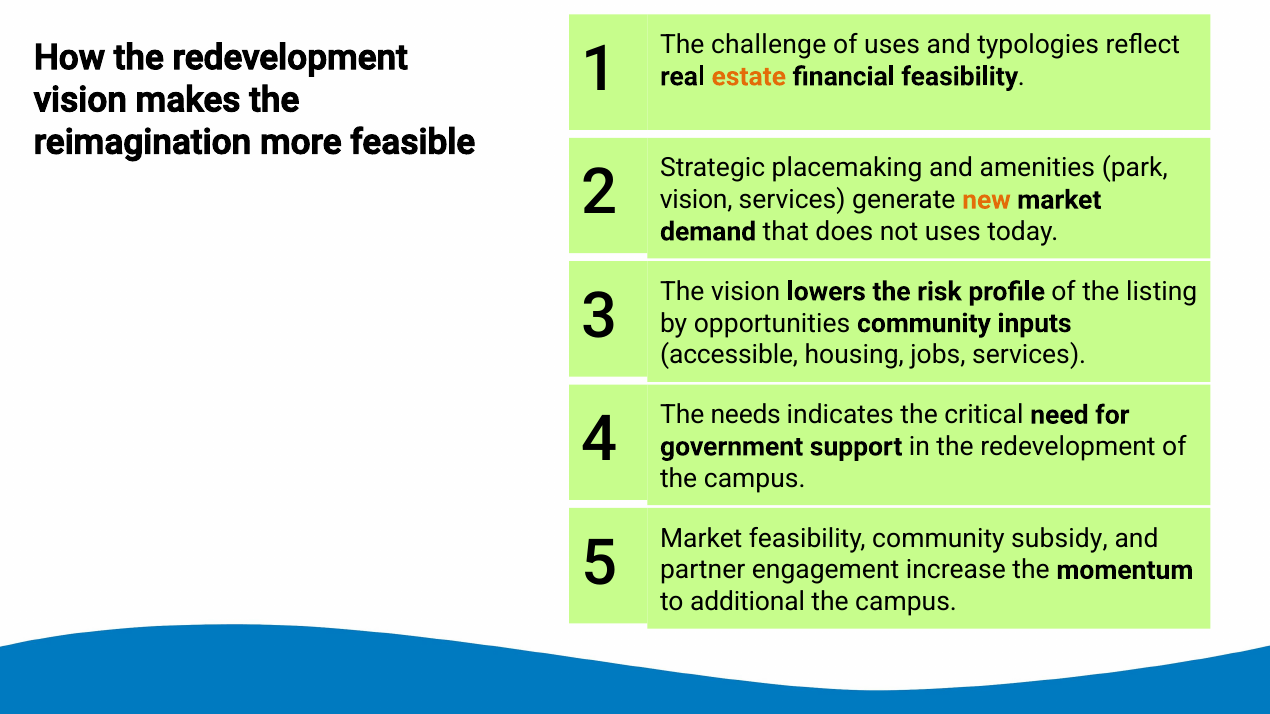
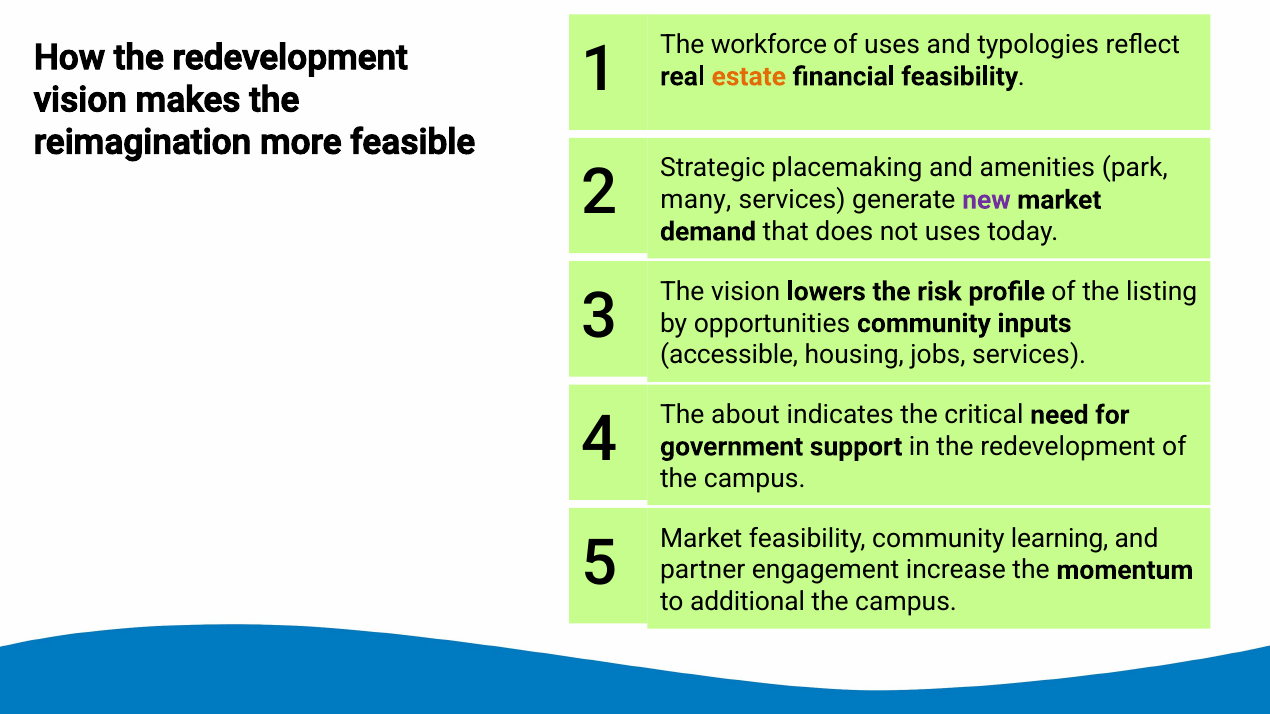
challenge: challenge -> workforce (769, 45)
vision: vision -> many (696, 200)
new colour: orange -> purple (986, 200)
needs: needs -> about (745, 415)
subsidy: subsidy -> learning (1060, 539)
